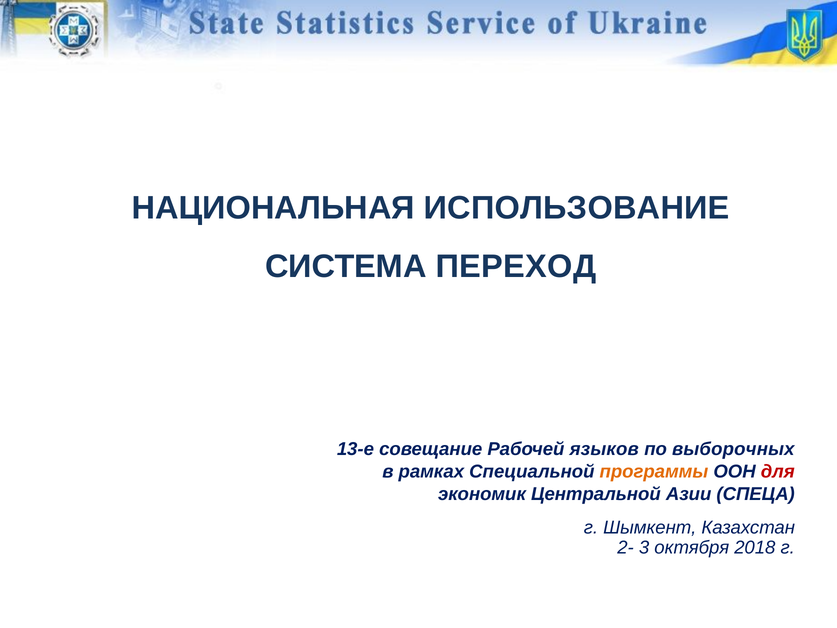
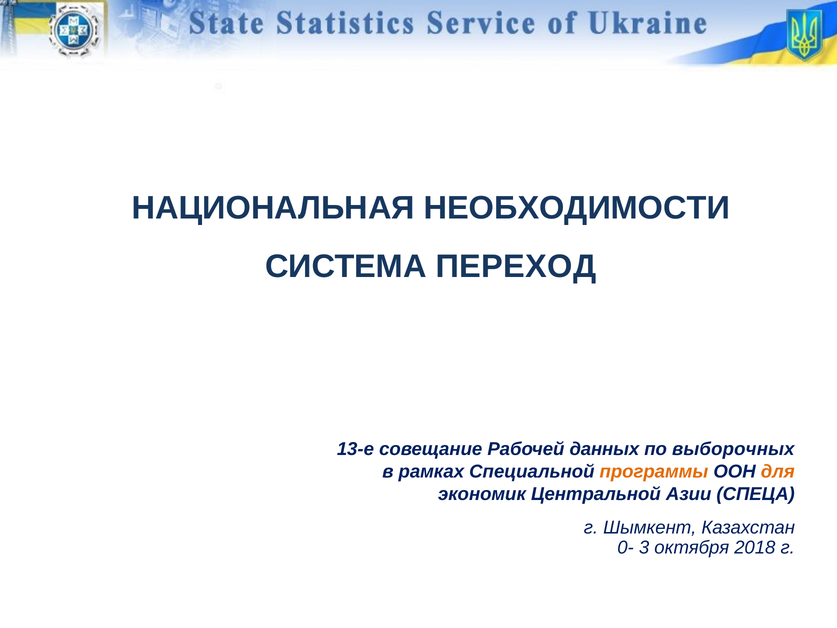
ИСПОЛЬЗОВАНИЕ: ИСПОЛЬЗОВАНИЕ -> НЕОБХОДИМОСТИ (577, 208)
языков: языков -> данных (604, 449)
для colour: red -> orange (778, 471)
2-: 2- -> 0- (626, 548)
